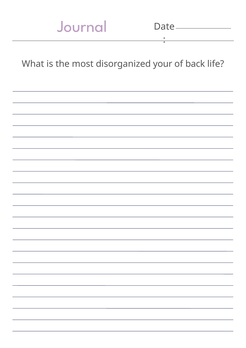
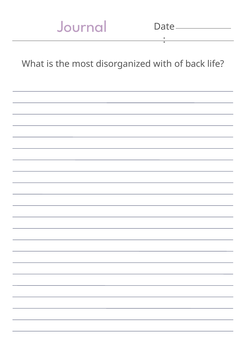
your: your -> with (163, 64)
